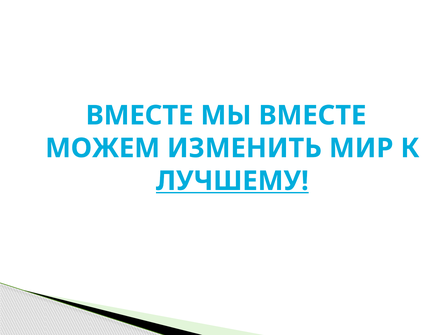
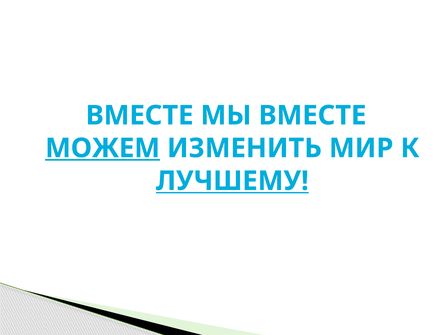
МОЖЕМ underline: none -> present (103, 148)
